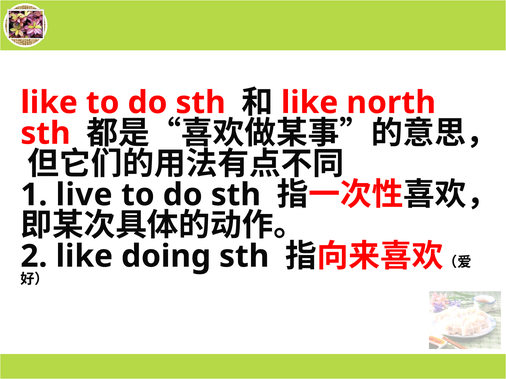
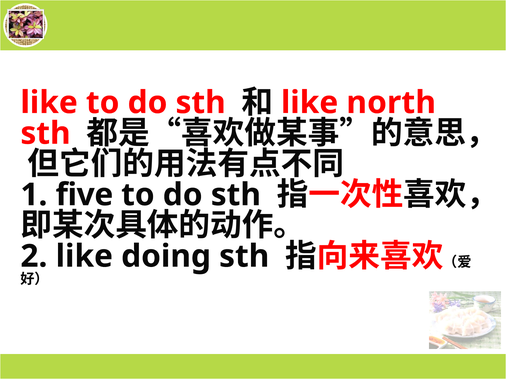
live: live -> five (84, 195)
